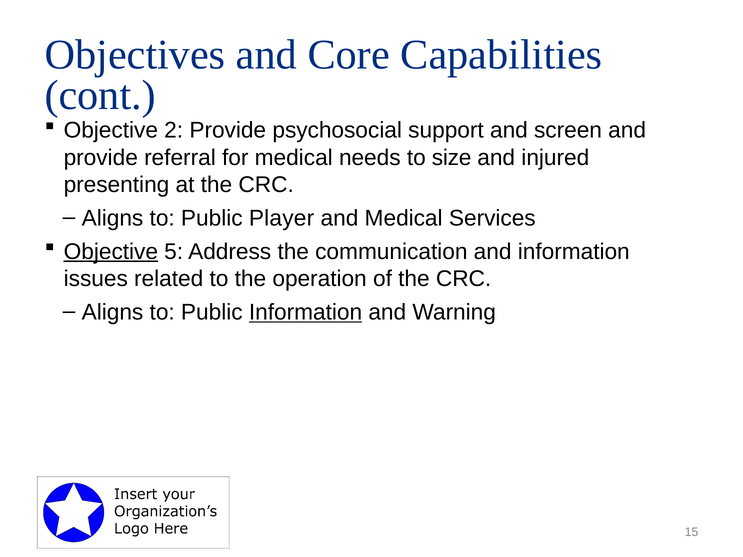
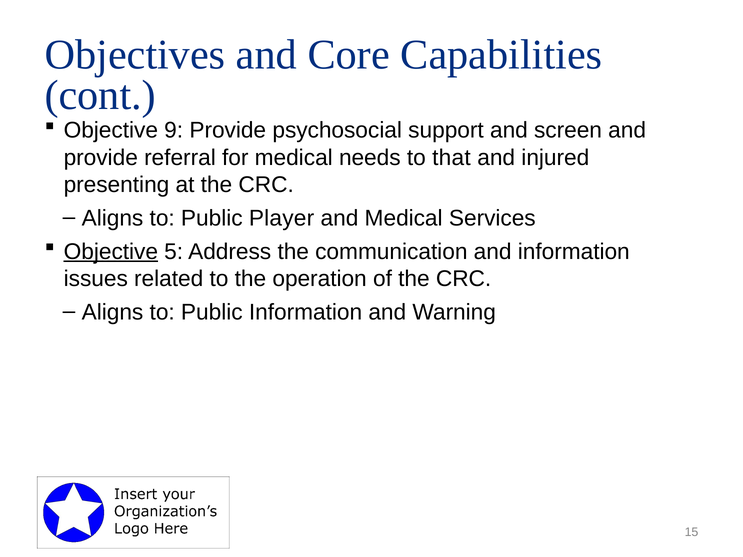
2: 2 -> 9 (174, 130)
size: size -> that (451, 158)
Information underline: present -> none (306, 312)
